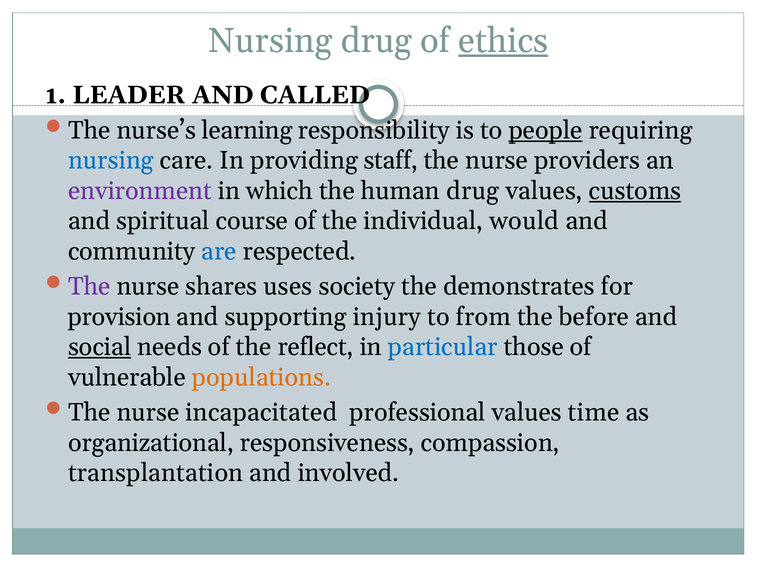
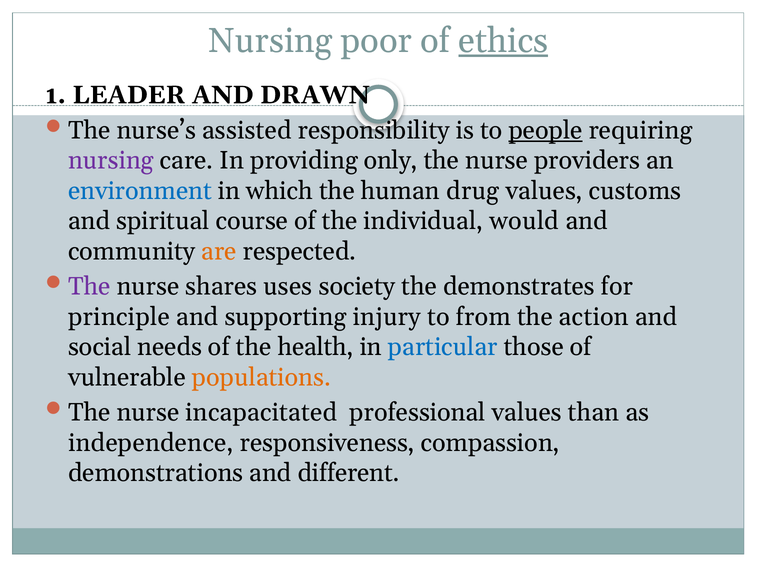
Nursing drug: drug -> poor (376, 41)
CALLED: CALLED -> DRAWN (315, 95)
learning: learning -> assisted (247, 130)
nursing colour: blue -> purple (111, 161)
staff: staff -> only (391, 161)
environment colour: purple -> blue (140, 191)
customs underline: present -> none (635, 191)
are colour: blue -> orange (219, 252)
provision: provision -> principle (119, 317)
before: before -> action (594, 317)
social underline: present -> none (100, 347)
reflect: reflect -> health (316, 347)
time: time -> than (594, 413)
organizational: organizational -> independence (151, 443)
transplantation: transplantation -> demonstrations (156, 474)
involved: involved -> different (348, 474)
